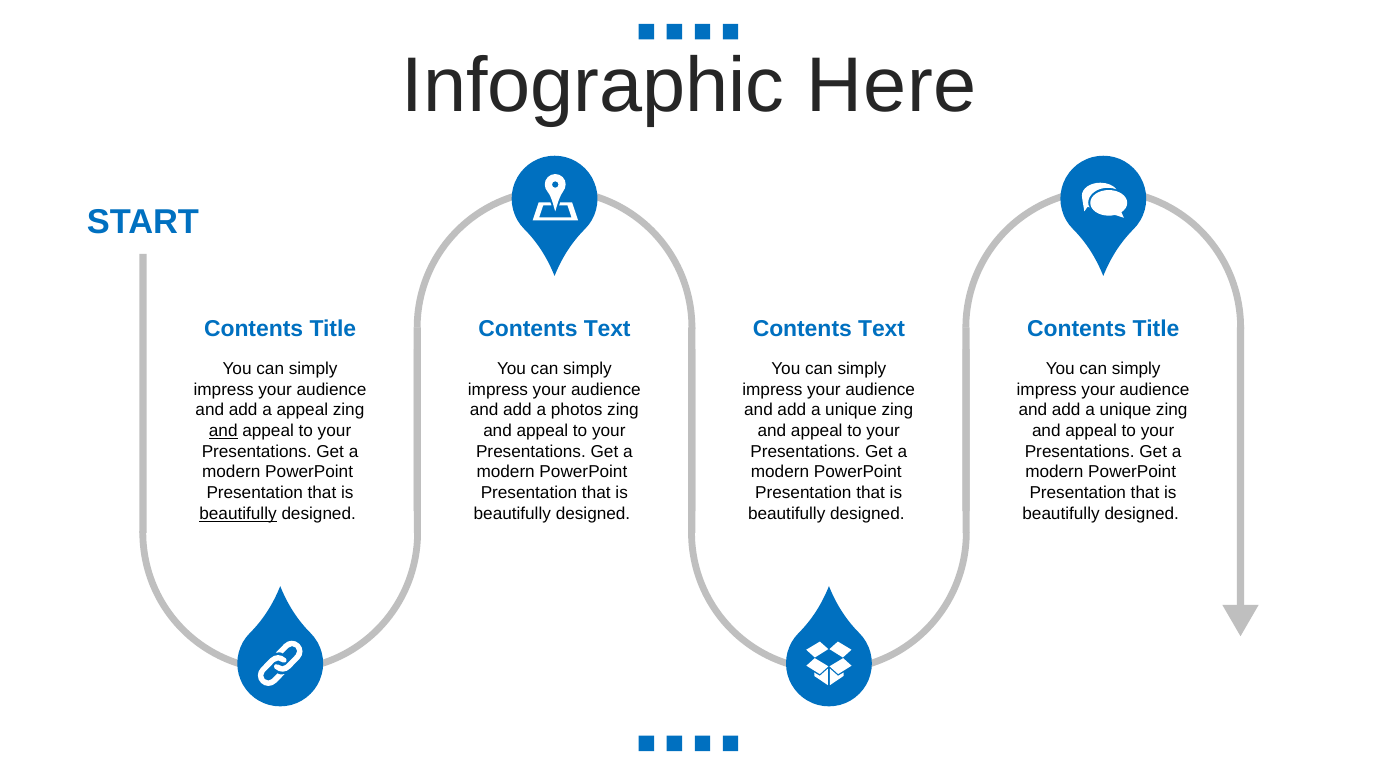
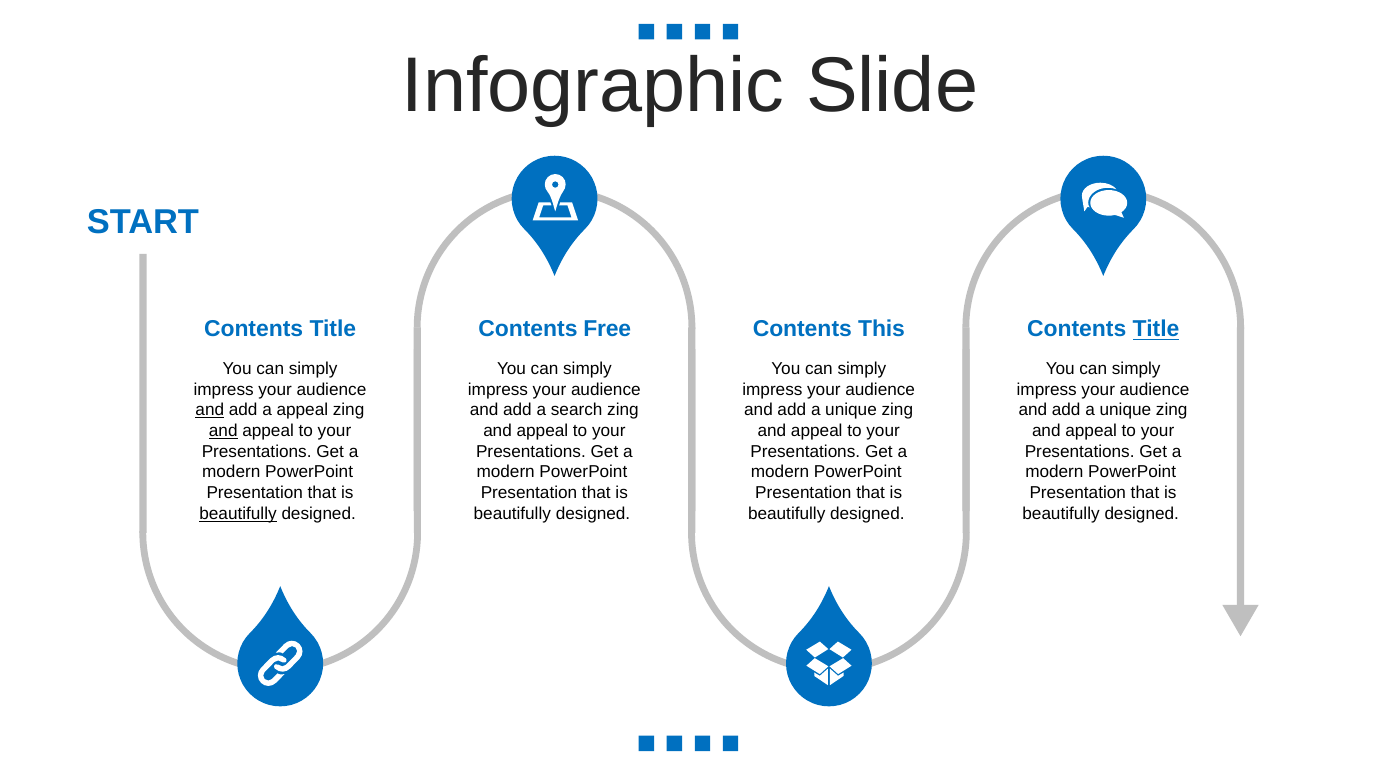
Here: Here -> Slide (892, 86)
Text: Text -> Free (607, 329)
Text: Text -> This (882, 329)
Title underline: none -> present (1156, 329)
and underline: none -> present (210, 410)
photos: photos -> search (577, 410)
